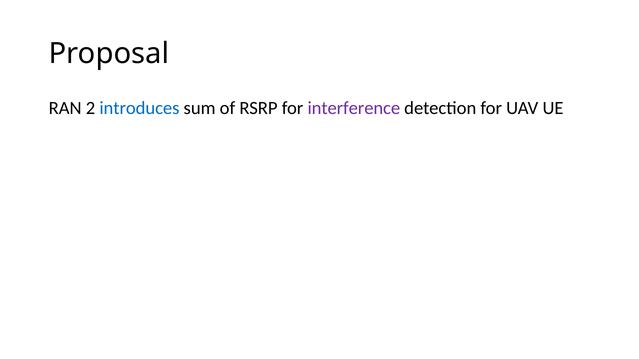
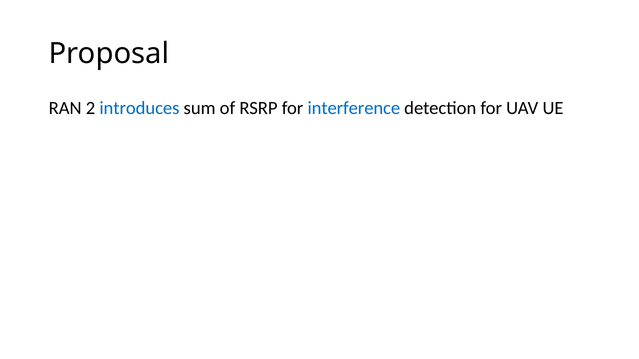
interference colour: purple -> blue (354, 108)
